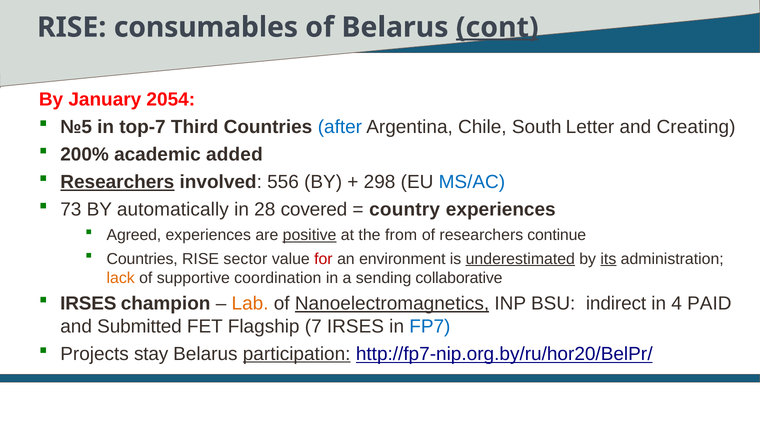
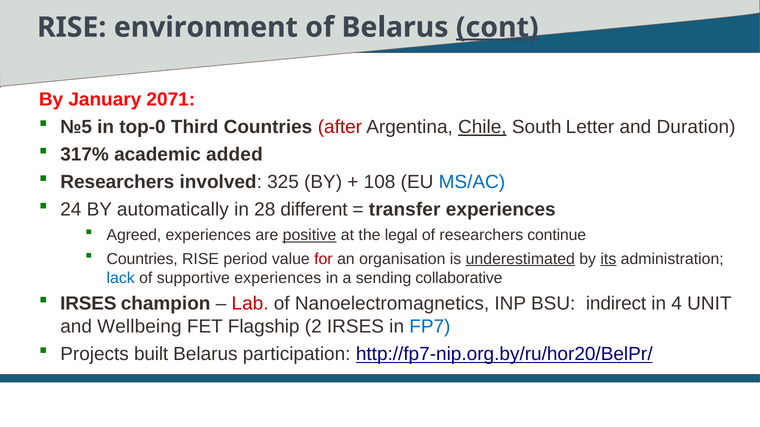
consumables: consumables -> environment (206, 27)
2054: 2054 -> 2071 (171, 100)
top-7: top-7 -> top-0 (142, 127)
after colour: blue -> red (340, 127)
Chile underline: none -> present (482, 127)
Creating: Creating -> Duration (696, 127)
200%: 200% -> 317% (85, 155)
Researchers underline: present -> none (117, 182)
556: 556 -> 325 (283, 182)
298: 298 -> 108 (380, 182)
73: 73 -> 24 (71, 210)
covered: covered -> different (314, 210)
country: country -> transfer (405, 210)
from: from -> legal (401, 235)
sector: sector -> period (245, 259)
environment: environment -> organisation (402, 259)
lack colour: orange -> blue (121, 278)
supportive coordination: coordination -> experiences (278, 278)
Lab colour: orange -> red (250, 304)
Nanoelectromagnetics underline: present -> none (392, 304)
PAID: PAID -> UNIT (709, 304)
Submitted: Submitted -> Wellbeing (139, 327)
7: 7 -> 2 (313, 327)
stay: stay -> built (151, 354)
participation underline: present -> none (297, 354)
